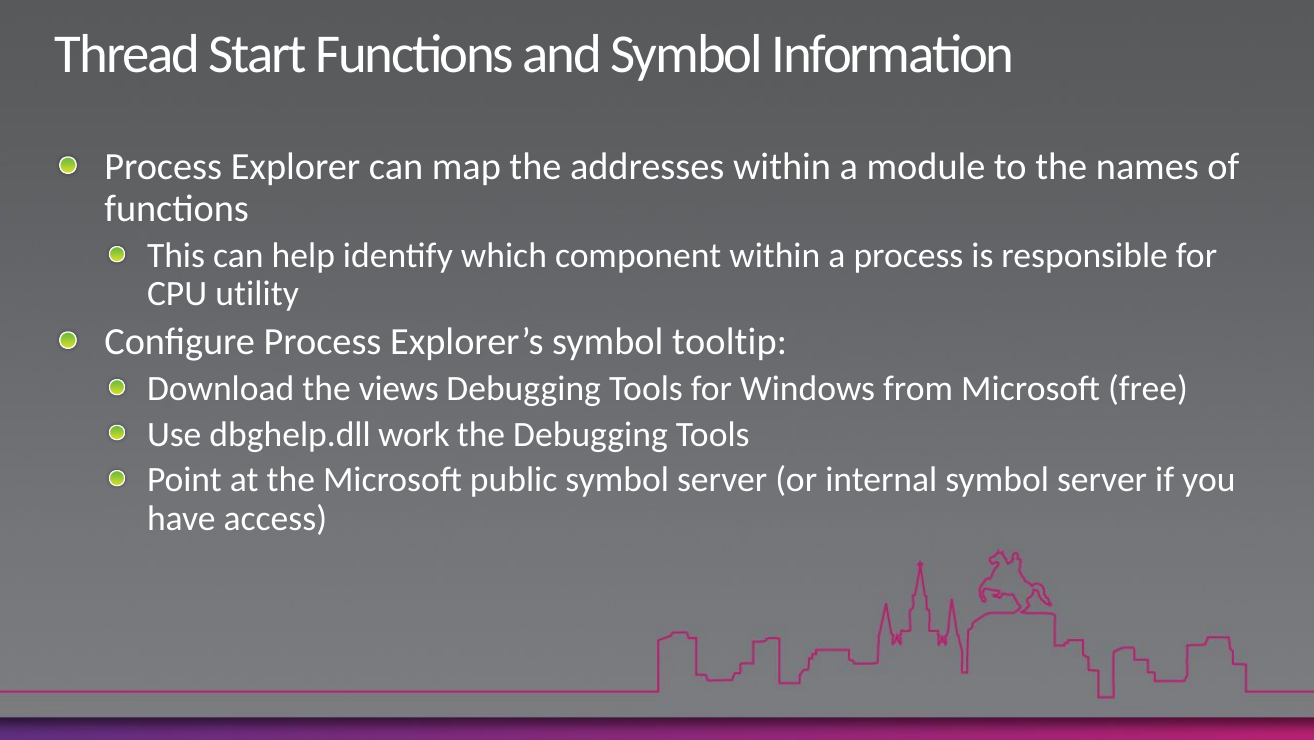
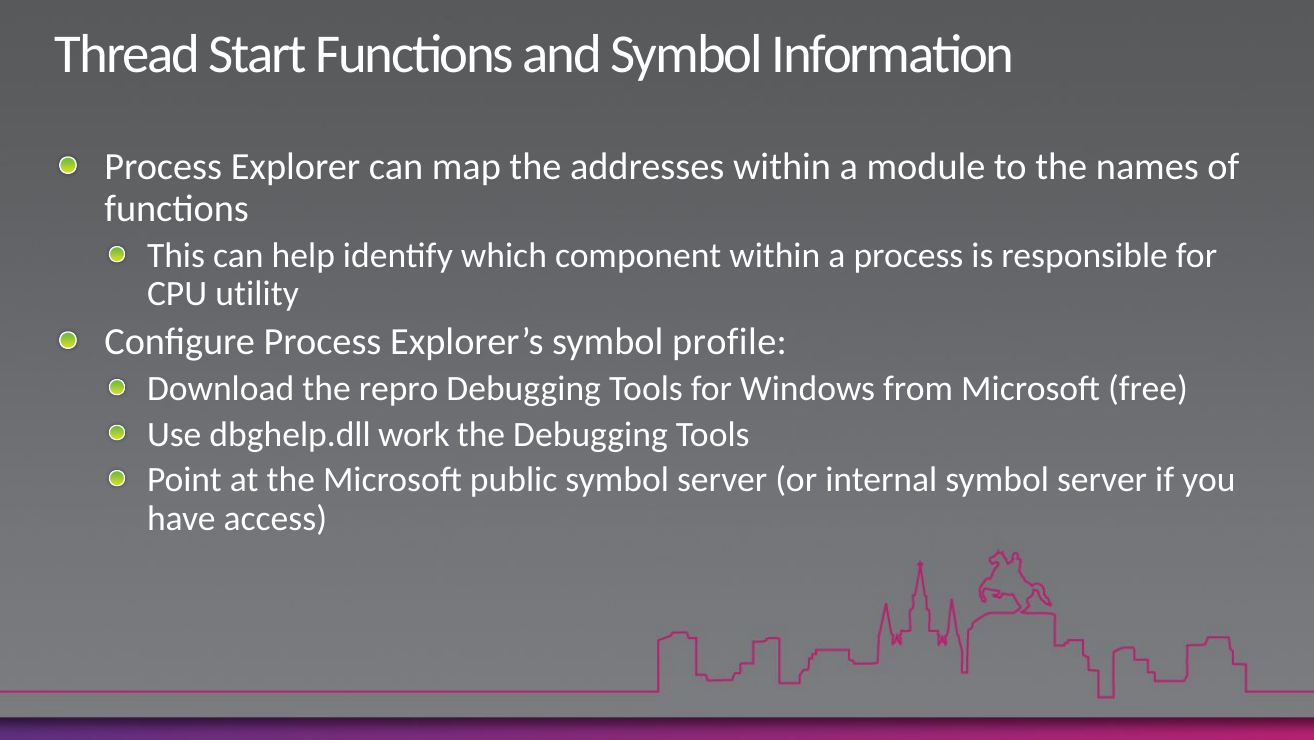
tooltip: tooltip -> profile (729, 342)
views: views -> repro (399, 389)
